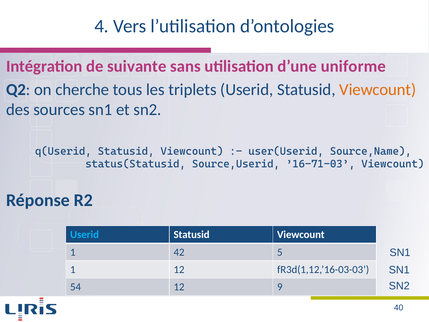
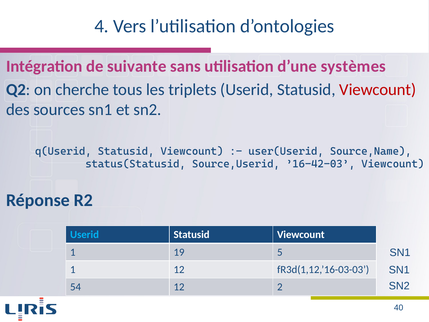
uniforme: uniforme -> systèmes (353, 66)
Viewcount colour: orange -> red (378, 90)
’16-71-03: ’16-71-03 -> ’16-42-03 (321, 164)
42: 42 -> 19 (179, 252)
9: 9 -> 2 (280, 287)
